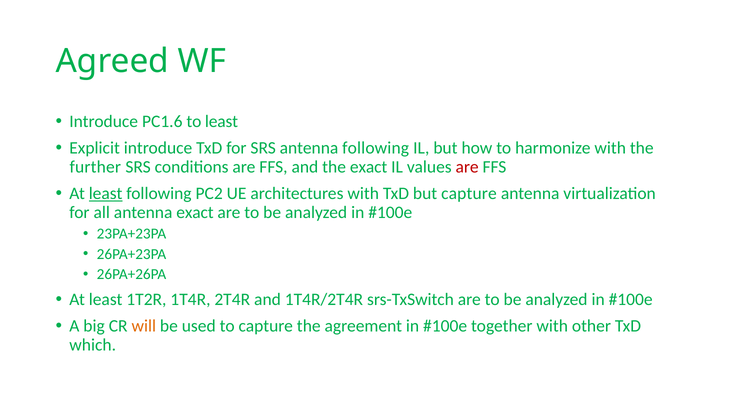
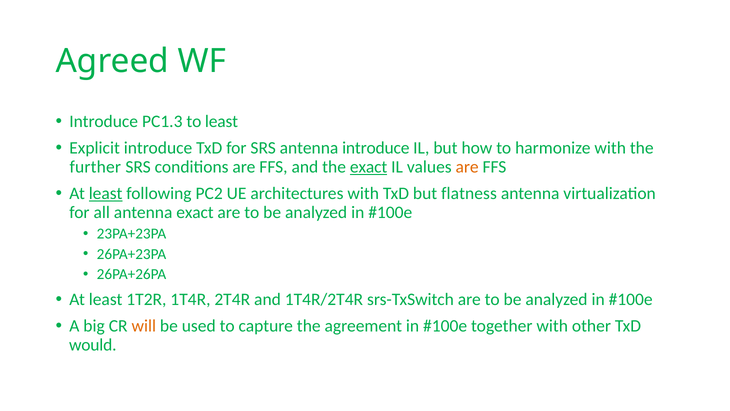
PC1.6: PC1.6 -> PC1.3 (162, 121)
antenna following: following -> introduce (376, 148)
exact underline: none -> present (369, 167)
are colour: red -> orange (467, 167)
but capture: capture -> flatness (469, 193)
which: which -> would (93, 345)
